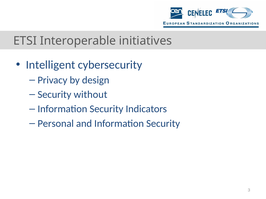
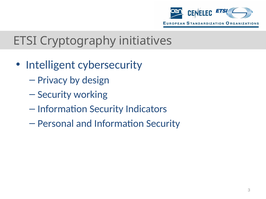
Interoperable: Interoperable -> Cryptography (78, 41)
without: without -> working (91, 95)
